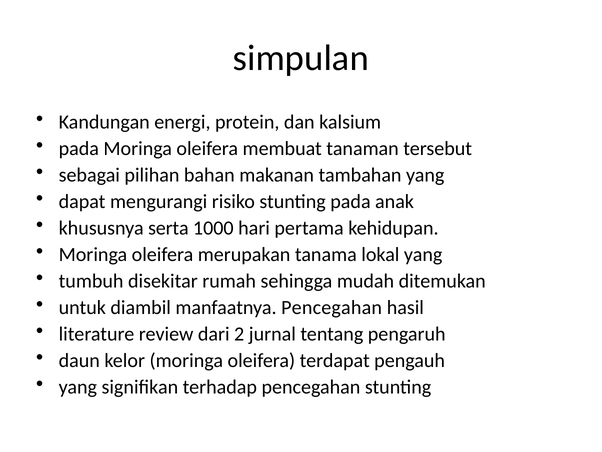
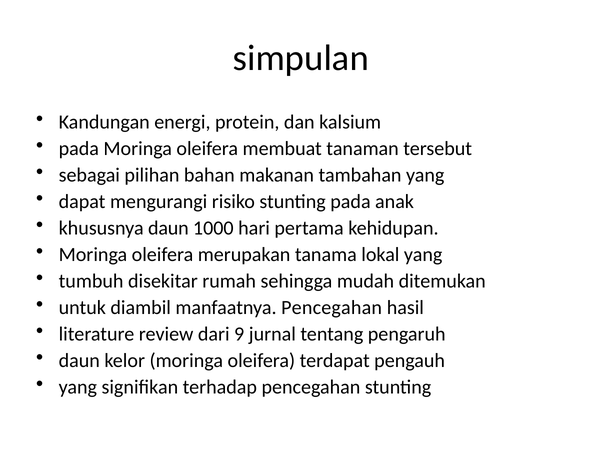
khususnya serta: serta -> daun (168, 228)
2: 2 -> 9 (239, 334)
